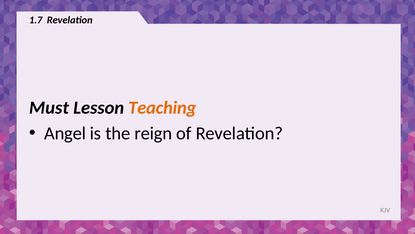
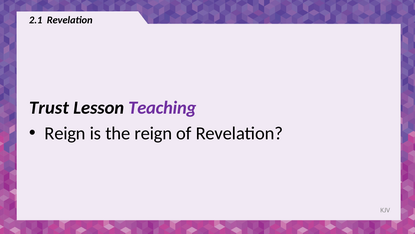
1.7: 1.7 -> 2.1 (36, 20)
Must: Must -> Trust (49, 108)
Teaching colour: orange -> purple (162, 108)
Angel: Angel -> Reign (65, 134)
